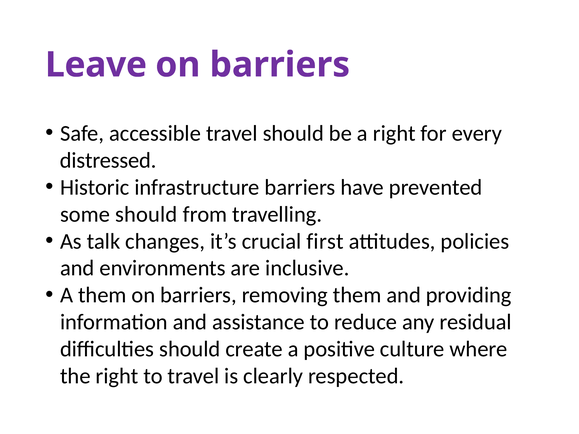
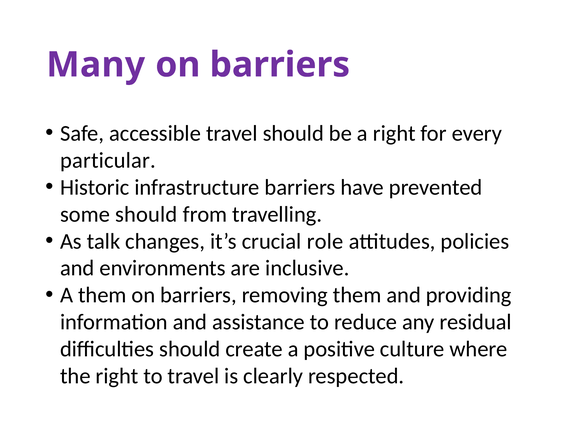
Leave: Leave -> Many (96, 65)
distressed: distressed -> particular (108, 161)
first: first -> role (325, 241)
